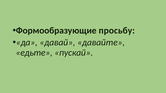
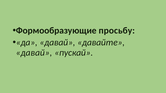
едьте: едьте -> давай (34, 53)
